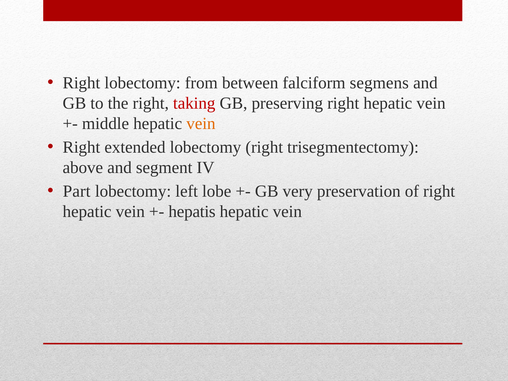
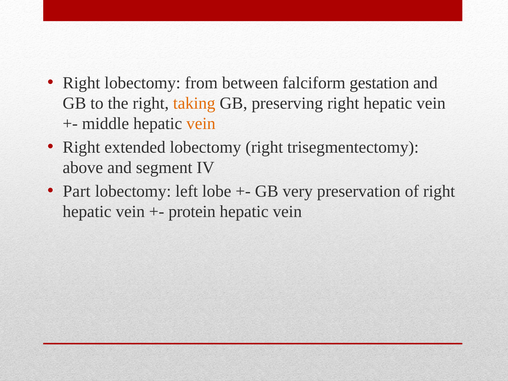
segmens: segmens -> gestation (379, 83)
taking colour: red -> orange (194, 103)
hepatis: hepatis -> protein (192, 212)
